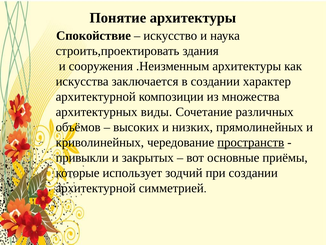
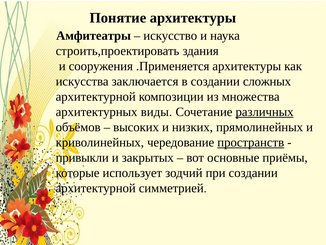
Спокойствие: Спокойствие -> Амфитеатры (94, 36)
.Неизменным: .Неизменным -> .Применяется (173, 66)
характер: характер -> сложных (267, 81)
различных underline: none -> present (265, 112)
